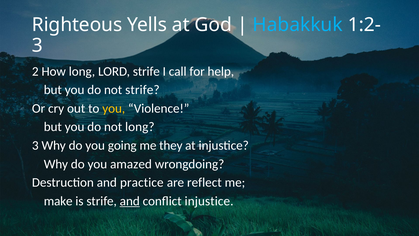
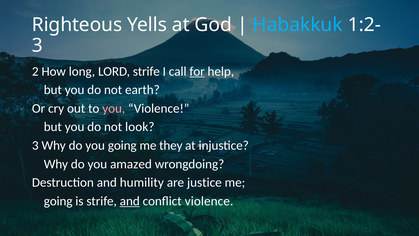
for underline: none -> present (197, 71)
not strife: strife -> earth (142, 90)
you colour: yellow -> pink (114, 108)
not long: long -> look (140, 127)
practice: practice -> humility (142, 182)
reflect: reflect -> justice (204, 182)
make: make -> going (58, 201)
conflict injustice: injustice -> violence (209, 201)
